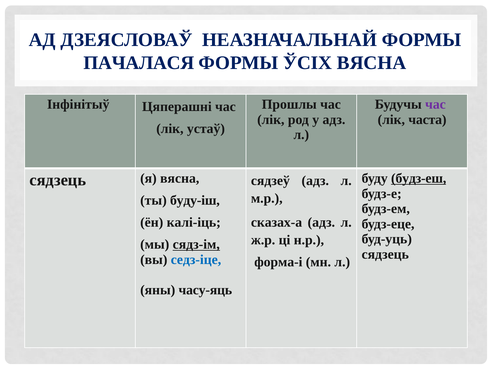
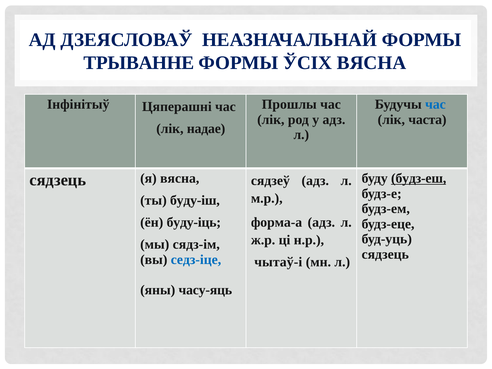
ПАЧАЛАСЯ: ПАЧАЛАСЯ -> ТРЫВАННЕ (139, 63)
час colour: purple -> blue (435, 104)
устаў: устаў -> надае (206, 129)
сказах-а: сказах-а -> форма-а (277, 222)
калі-іць: калі-іць -> буду-іць (194, 222)
сядз-ім underline: present -> none (196, 244)
форма-і: форма-і -> чытаў-і (278, 262)
